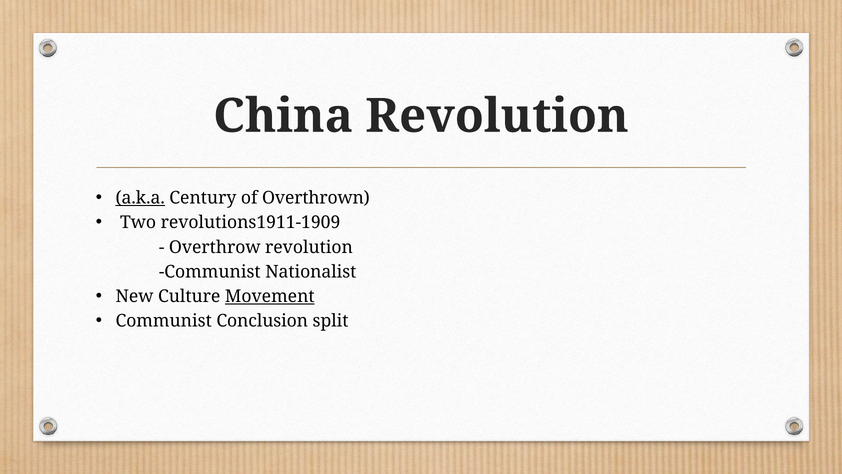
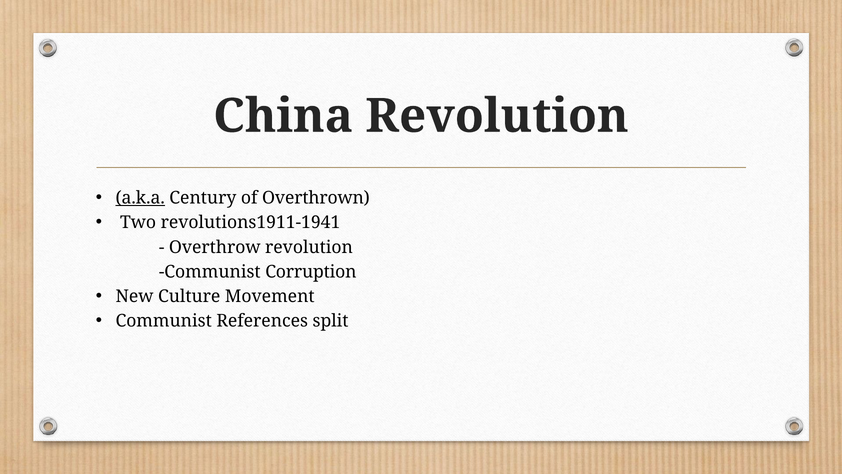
revolutions1911-1909: revolutions1911-1909 -> revolutions1911-1941 (251, 223)
Nationalist: Nationalist -> Corruption (311, 272)
Movement underline: present -> none (270, 296)
Conclusion: Conclusion -> References (262, 321)
